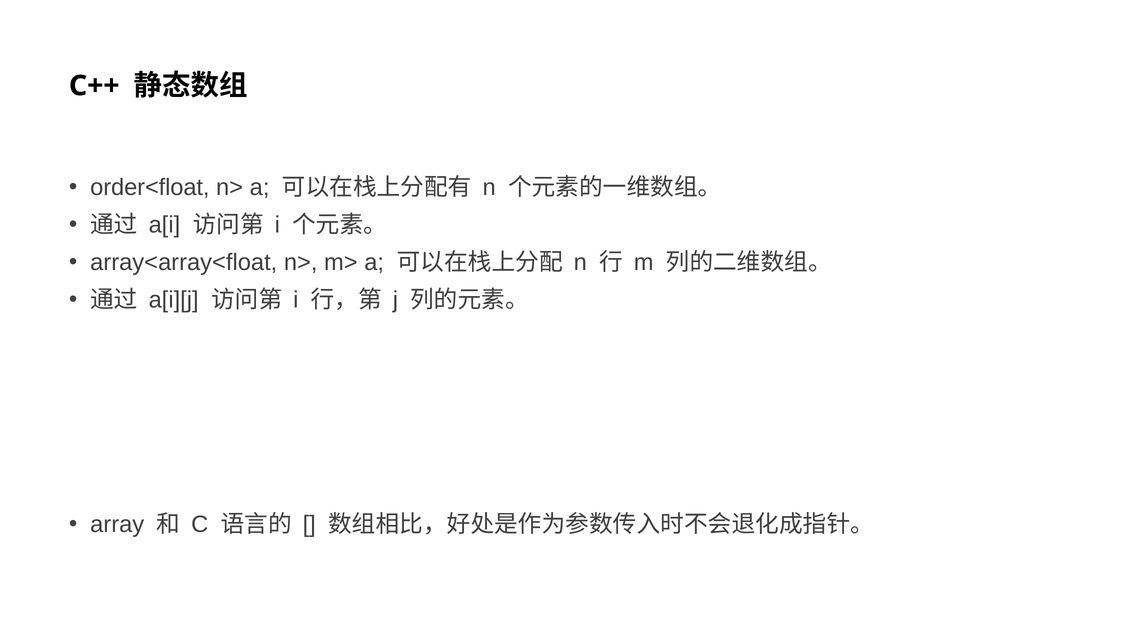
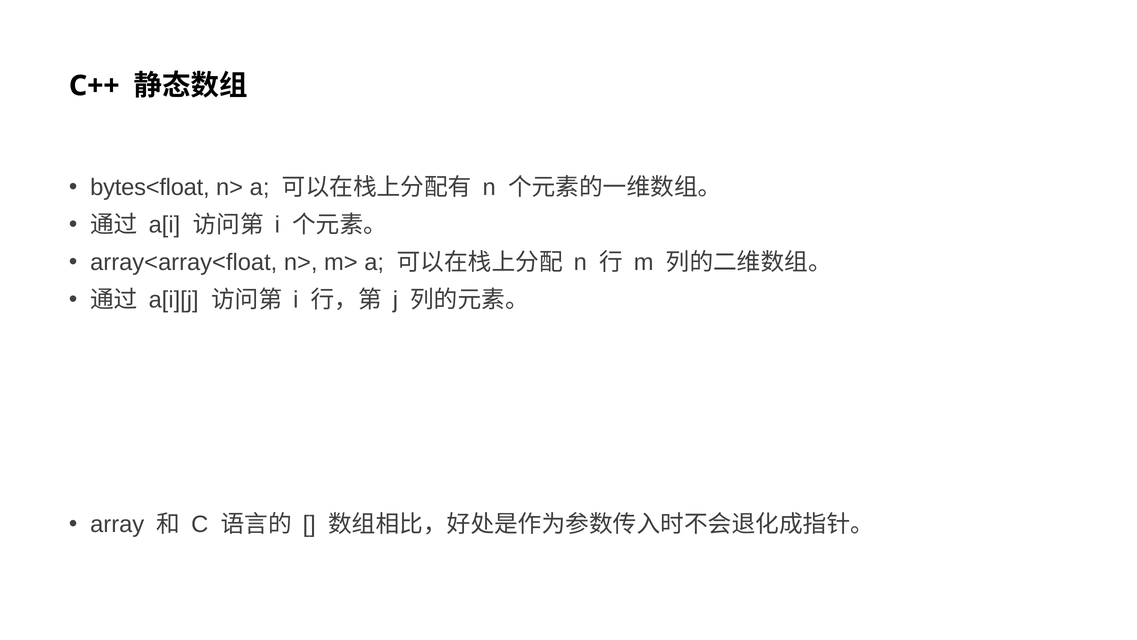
order<float: order<float -> bytes<float (150, 187)
